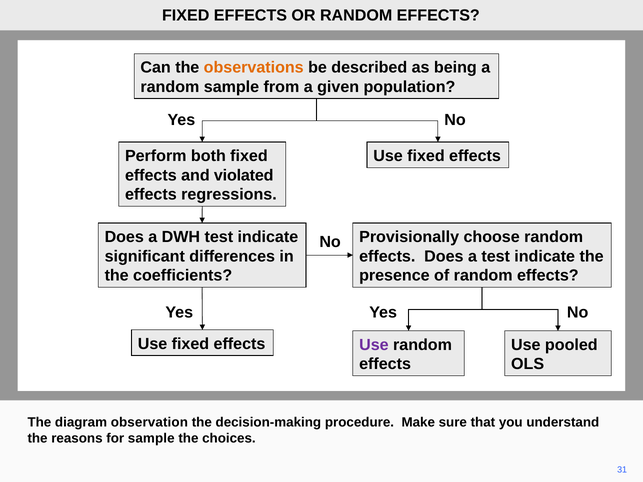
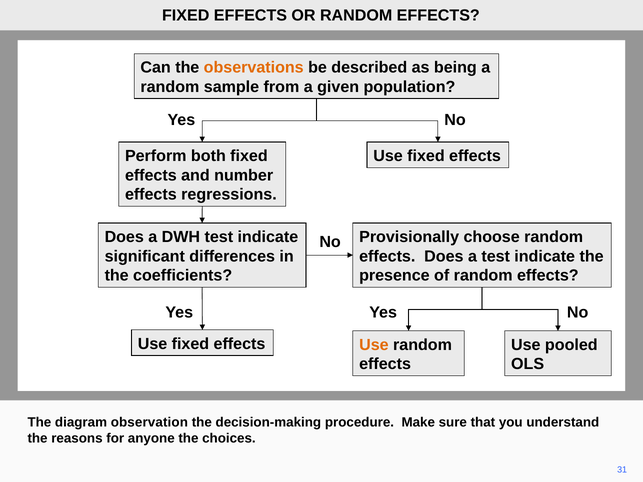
violated: violated -> number (244, 175)
Use colour: purple -> orange (374, 345)
for sample: sample -> anyone (151, 439)
